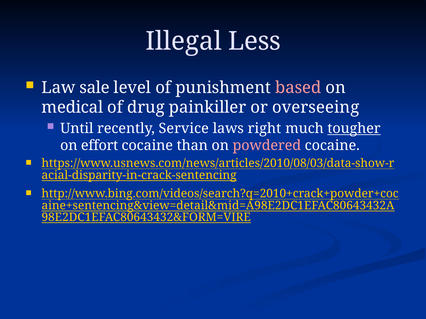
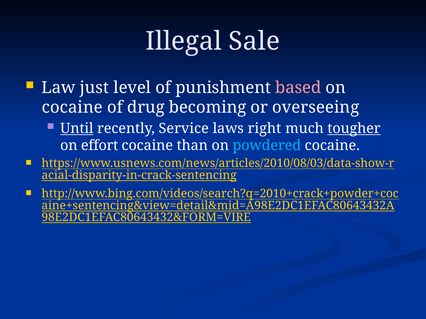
Less: Less -> Sale (254, 41)
sale: sale -> just (94, 88)
medical: medical -> cocaine (72, 108)
painkiller: painkiller -> becoming (208, 108)
Until underline: none -> present (77, 129)
powdered colour: pink -> light blue (267, 146)
